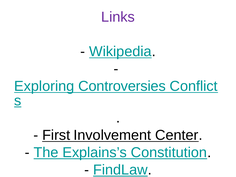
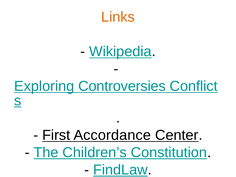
Links colour: purple -> orange (118, 17)
Involvement: Involvement -> Accordance (112, 135)
Explains’s: Explains’s -> Children’s (95, 152)
